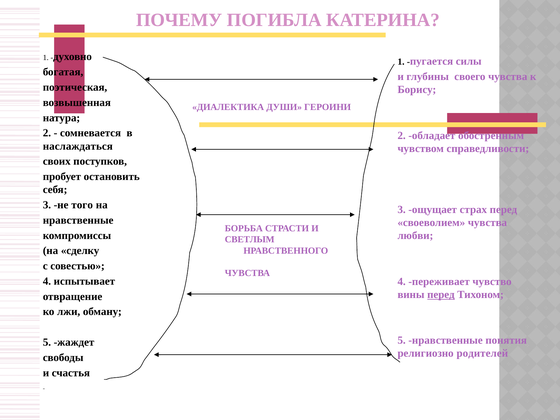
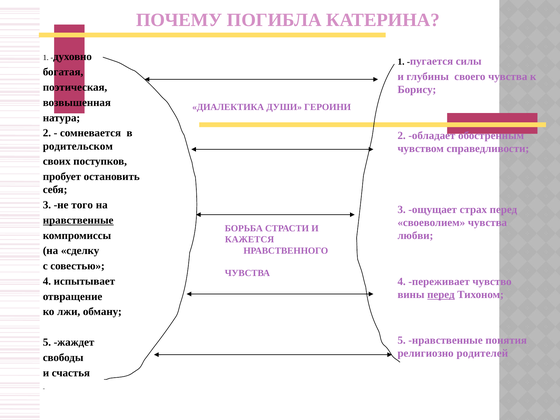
наслаждаться: наслаждаться -> родительском (78, 146)
нравственные underline: none -> present (78, 220)
СВЕТЛЫМ: СВЕТЛЫМ -> КАЖЕТСЯ (250, 240)
